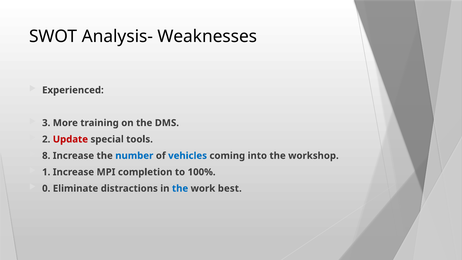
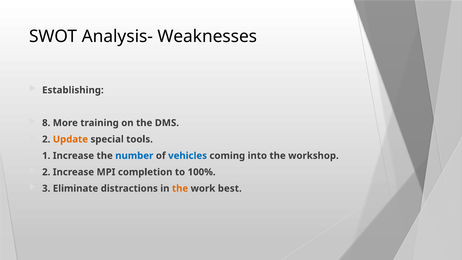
Experienced: Experienced -> Establishing (73, 90)
3: 3 -> 8 (46, 123)
Update colour: red -> orange (70, 139)
8: 8 -> 1 (46, 156)
1: 1 -> 2 (46, 172)
0: 0 -> 3 (46, 188)
the colour: blue -> orange (180, 188)
